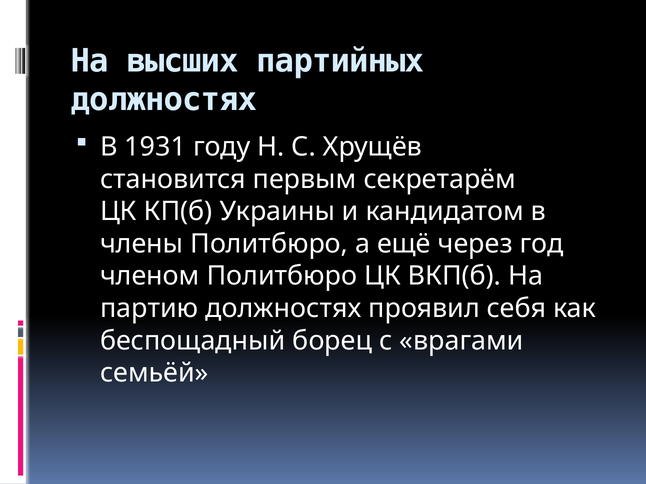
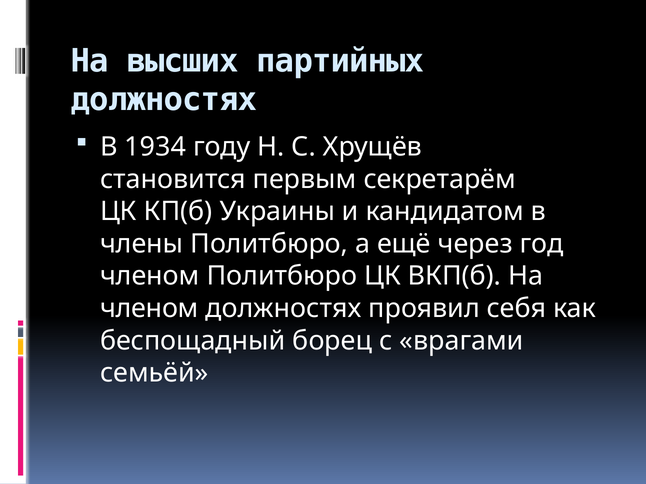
1931: 1931 -> 1934 (155, 147)
партию: партию -> членом (149, 309)
